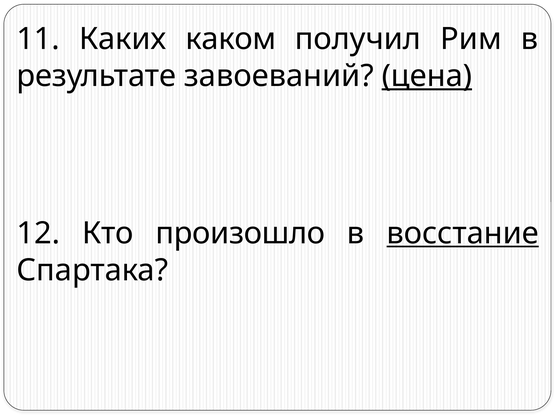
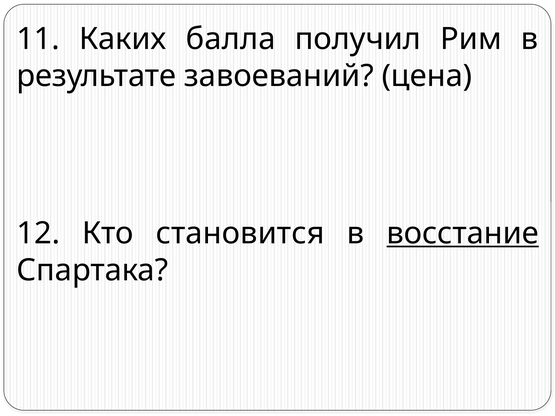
каком: каком -> балла (231, 39)
цена underline: present -> none (427, 76)
произошло: произошло -> становится (240, 233)
